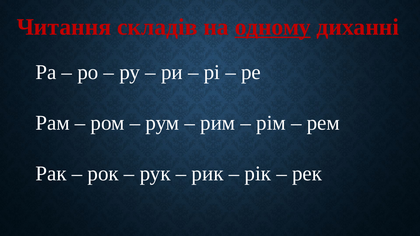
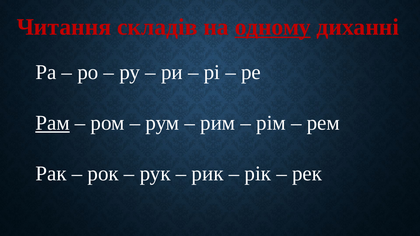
Рам underline: none -> present (53, 123)
